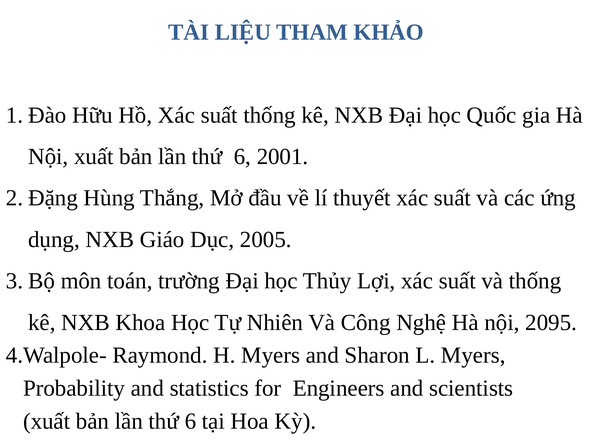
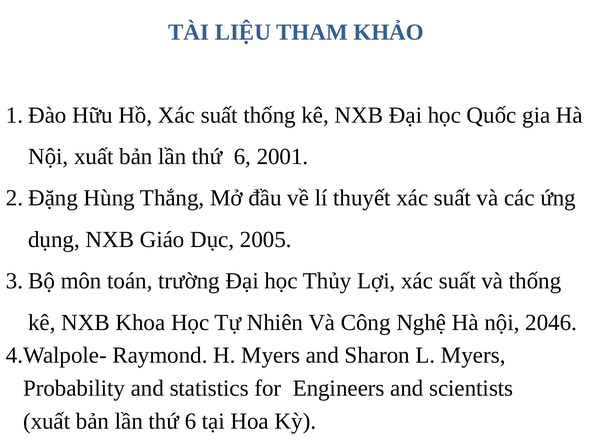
2095: 2095 -> 2046 (551, 322)
